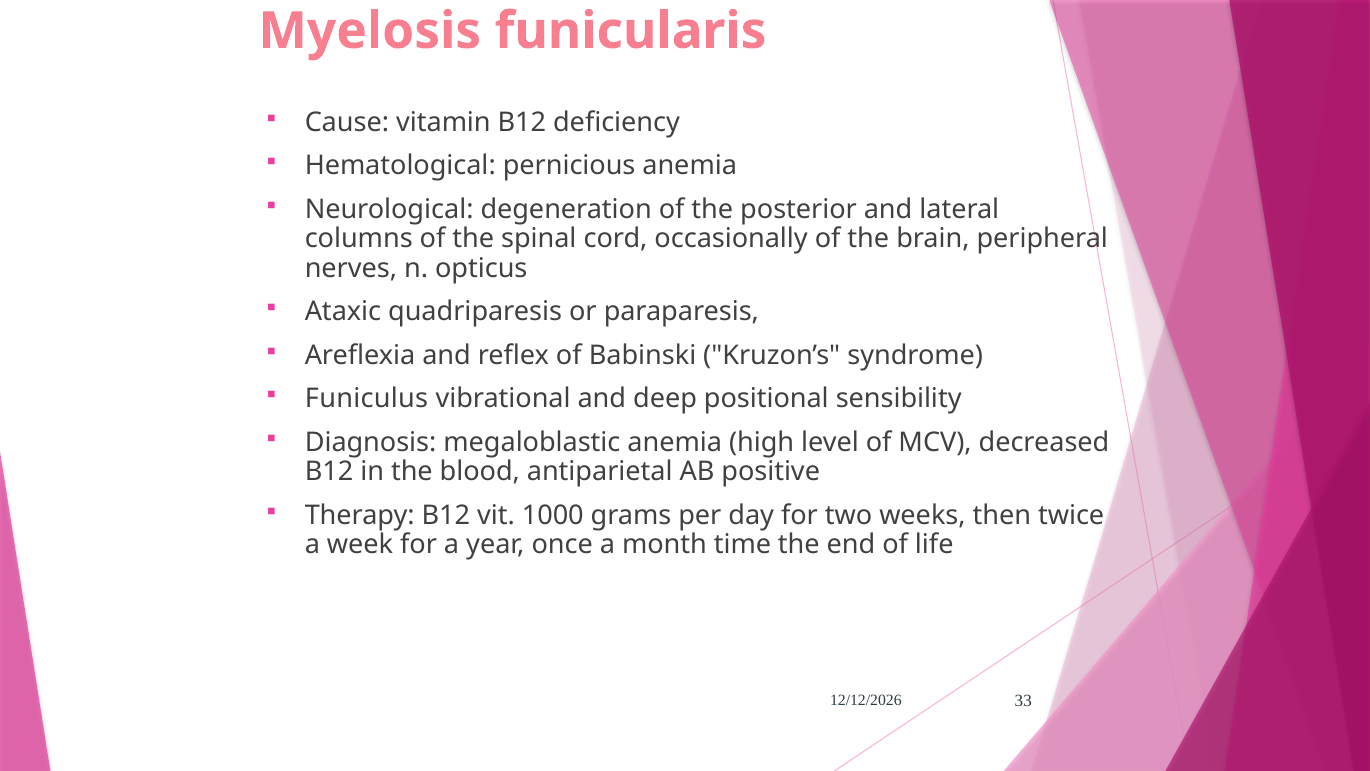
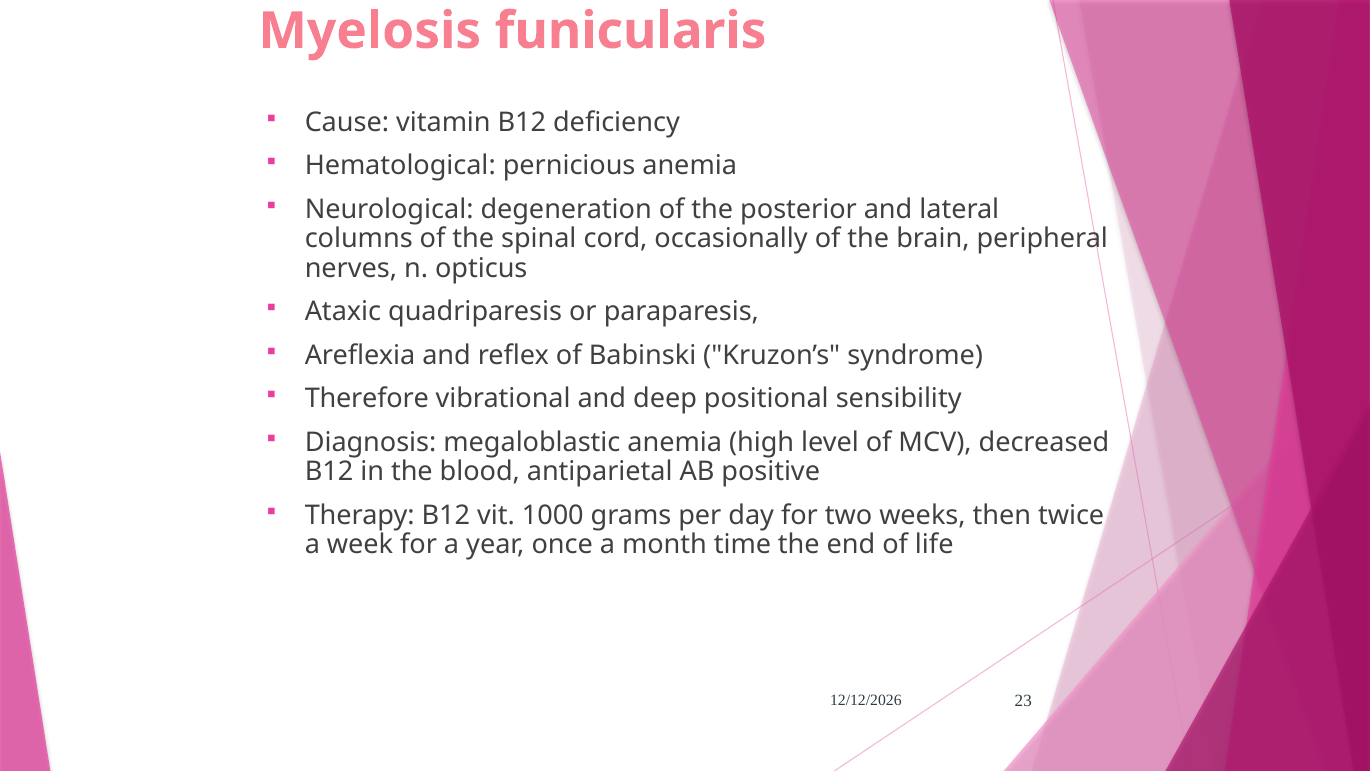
Funiculus: Funiculus -> Therefore (367, 399)
33: 33 -> 23 (1023, 701)
